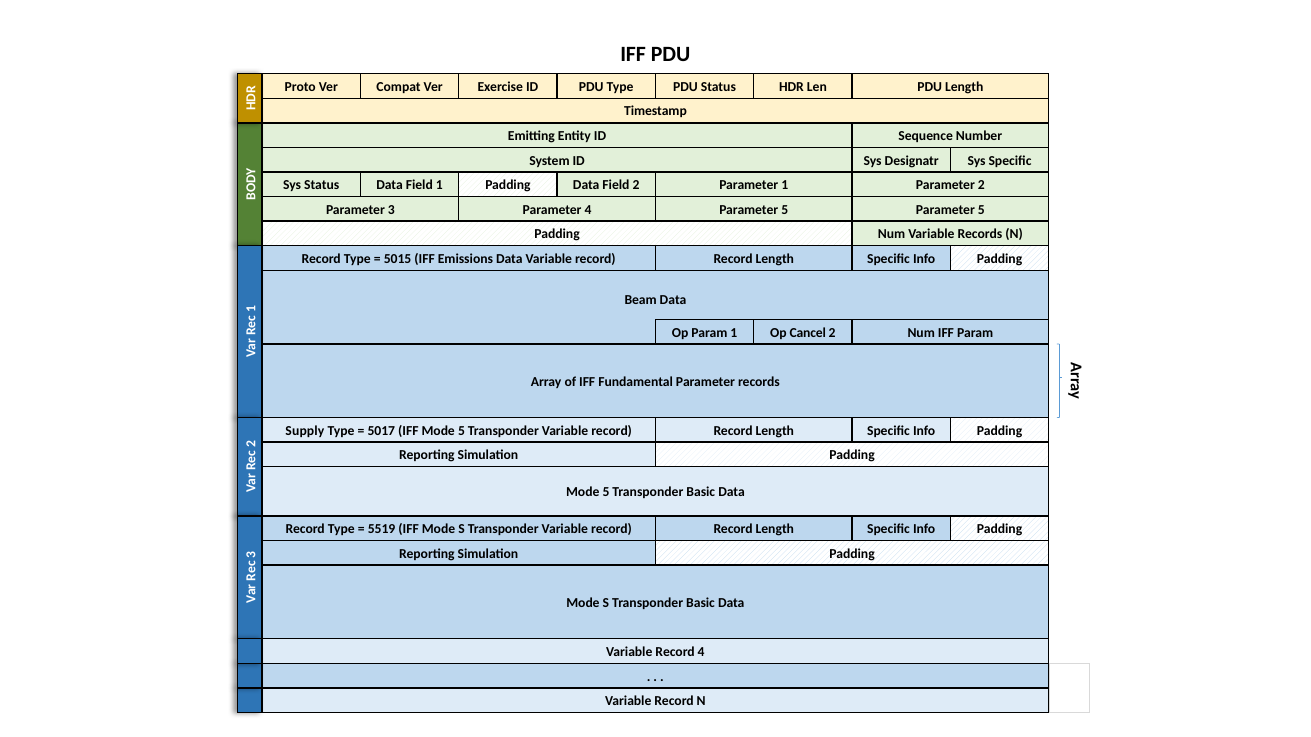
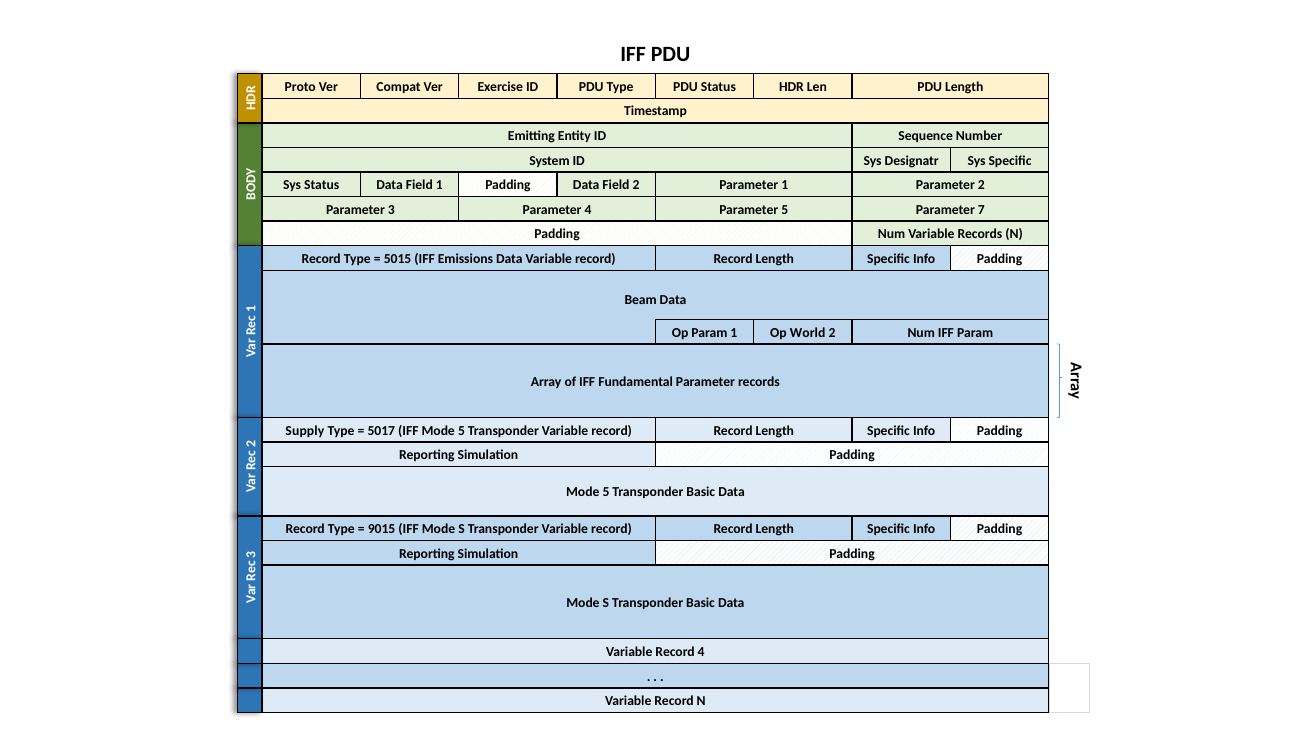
5 Parameter 5: 5 -> 7 (981, 210)
Cancel: Cancel -> World (808, 333)
5519: 5519 -> 9015 (382, 529)
